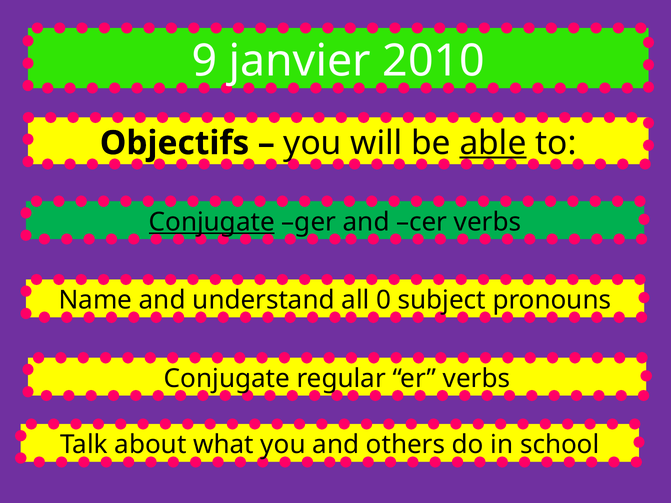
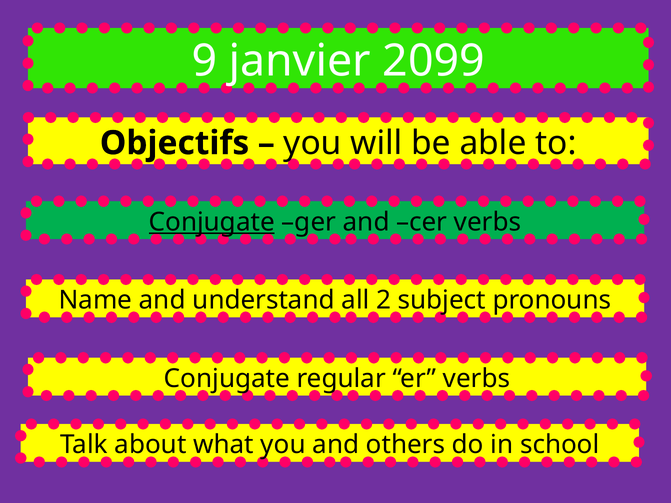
2010: 2010 -> 2099 (434, 61)
able underline: present -> none (493, 143)
0: 0 -> 2 (384, 300)
